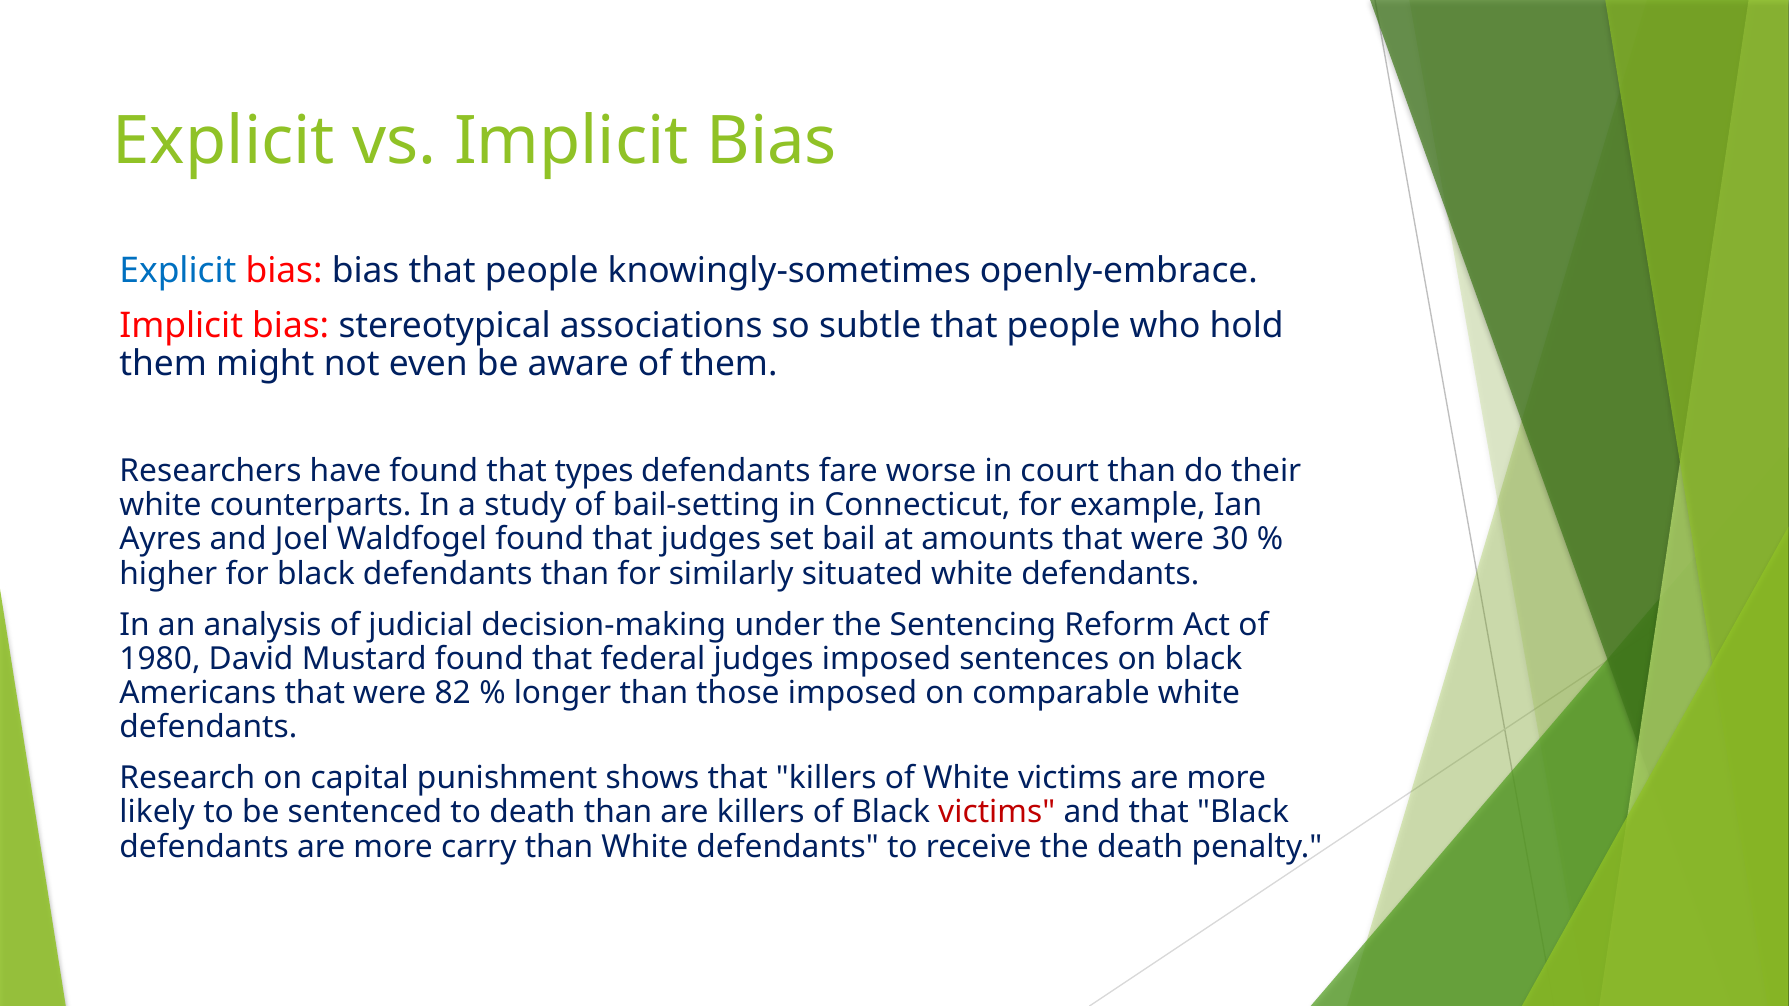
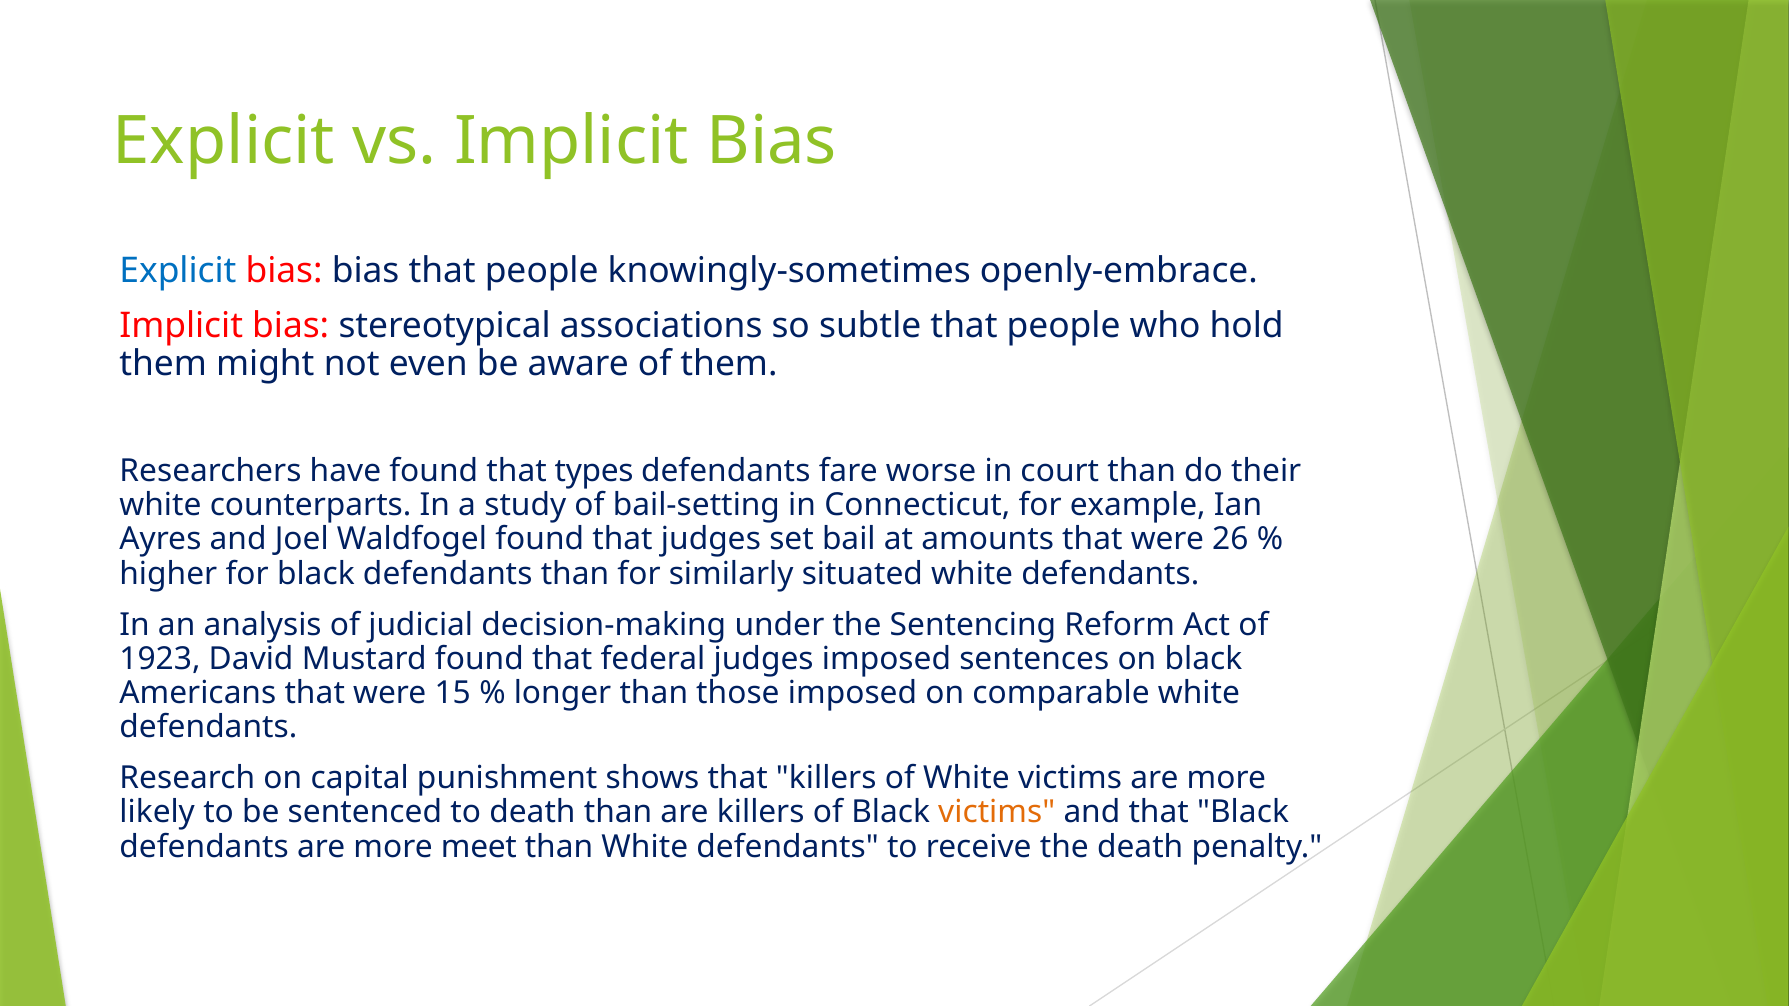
30: 30 -> 26 (1230, 540)
1980: 1980 -> 1923 (160, 659)
82: 82 -> 15 (453, 693)
victims colour: red -> orange (997, 813)
carry: carry -> meet (479, 847)
